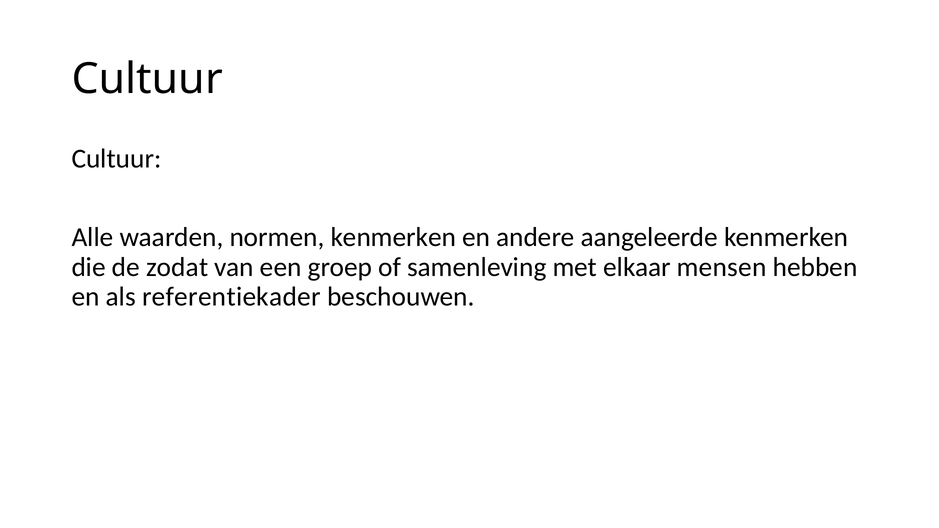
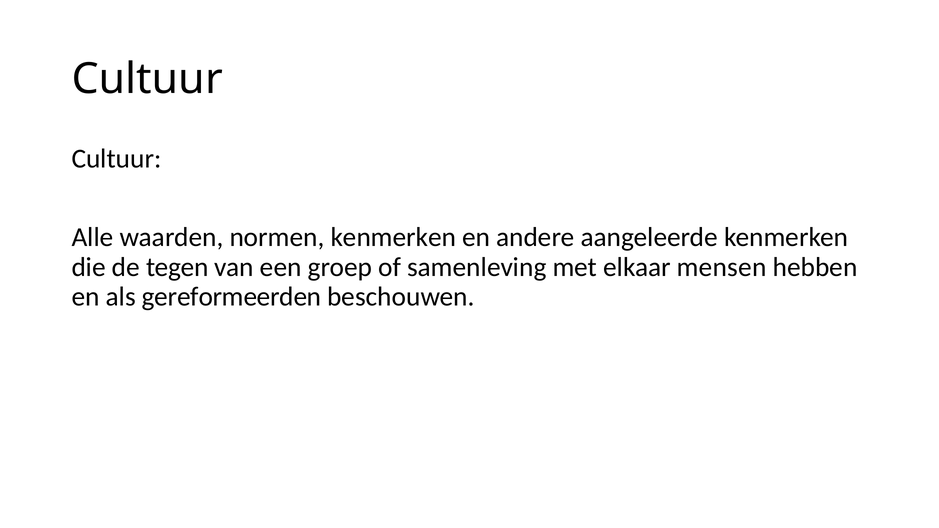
zodat: zodat -> tegen (177, 267)
referentiekader: referentiekader -> gereformeerden (232, 297)
